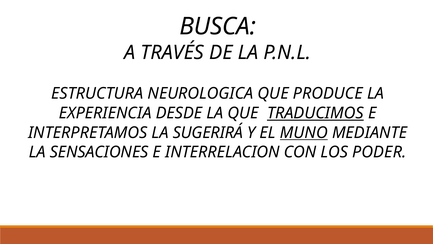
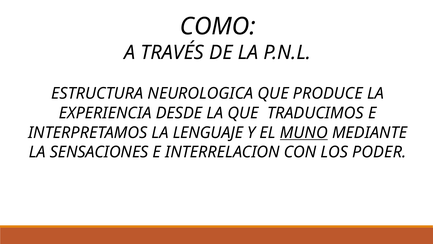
BUSCA: BUSCA -> COMO (218, 26)
TRADUCIMOS underline: present -> none (315, 113)
SUGERIRÁ: SUGERIRÁ -> LENGUAJE (208, 132)
